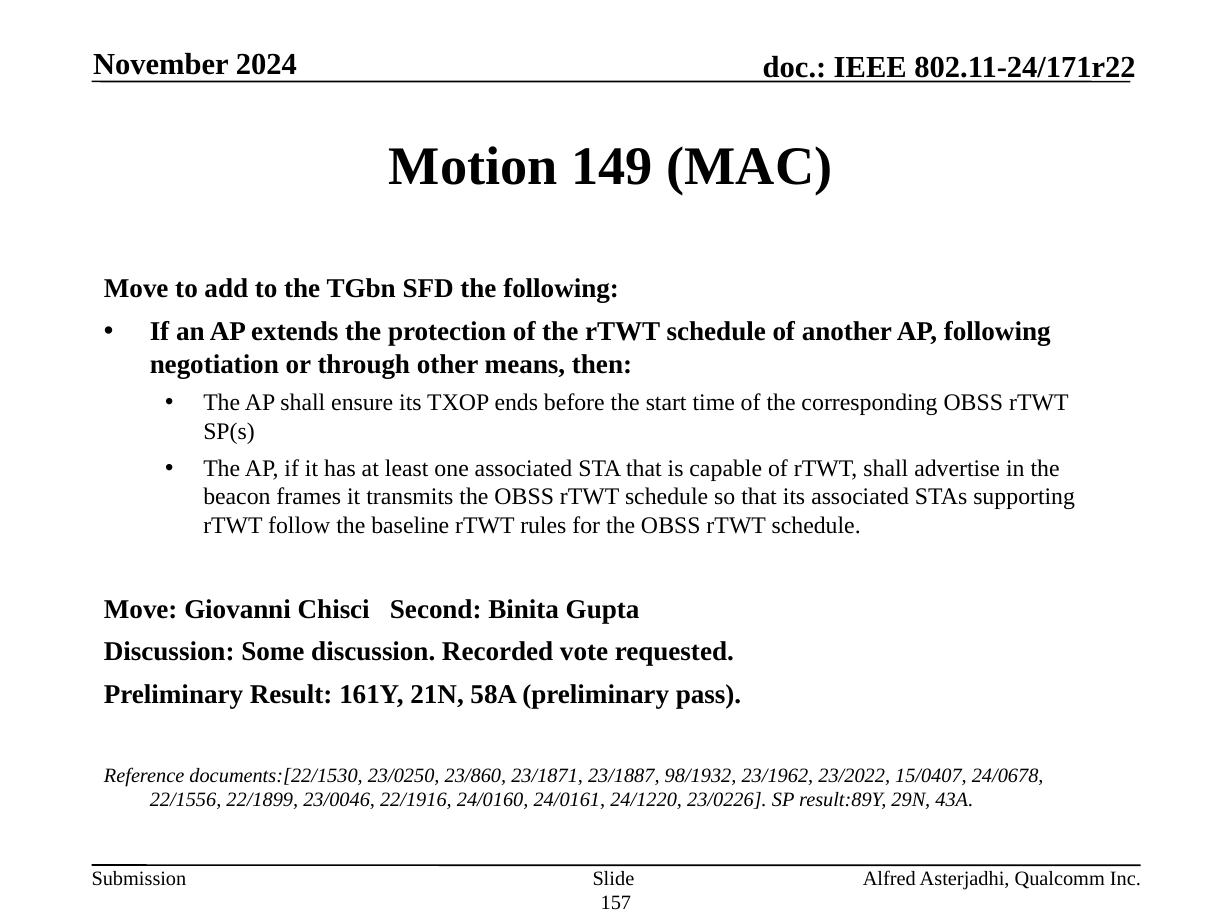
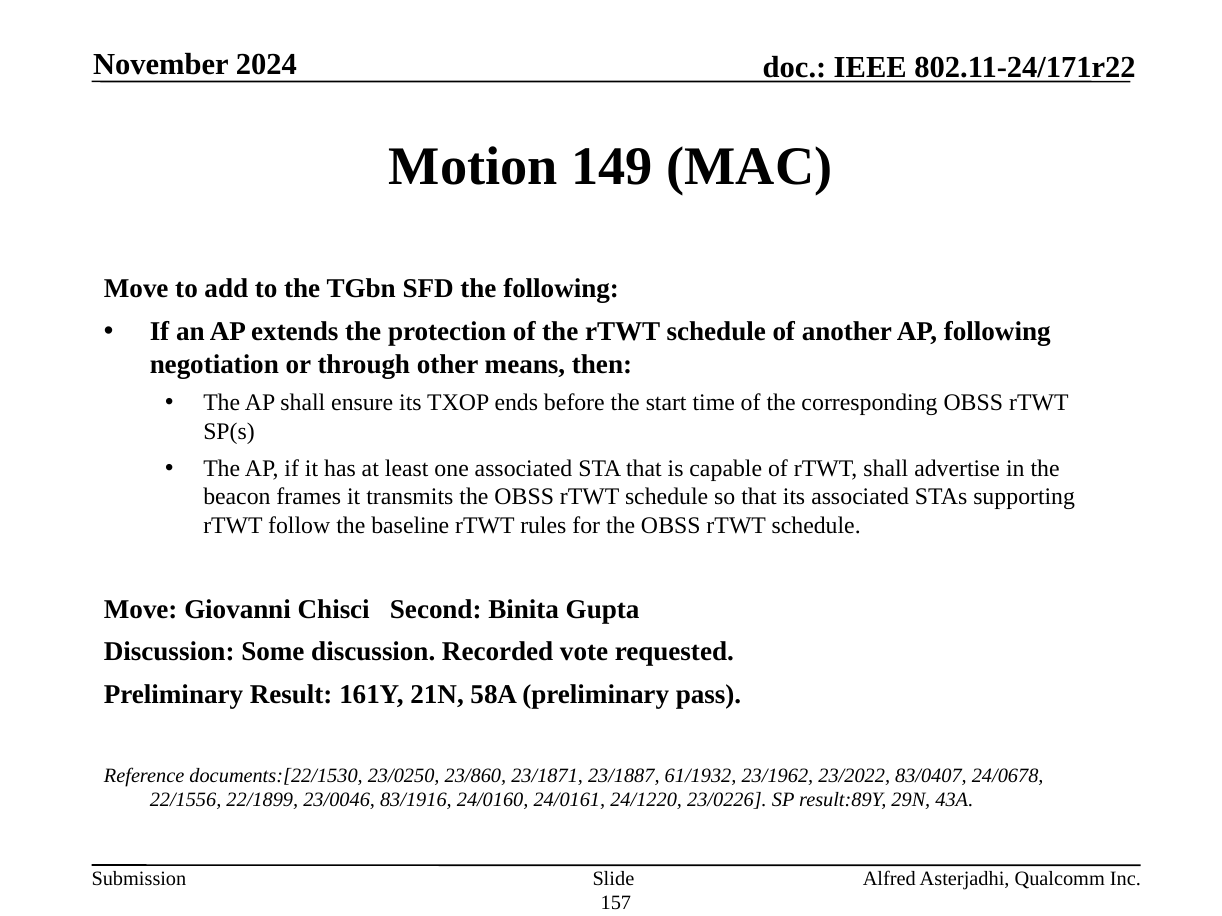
98/1932: 98/1932 -> 61/1932 (701, 776)
15/0407: 15/0407 -> 83/0407 (931, 776)
22/1916: 22/1916 -> 83/1916 (416, 801)
